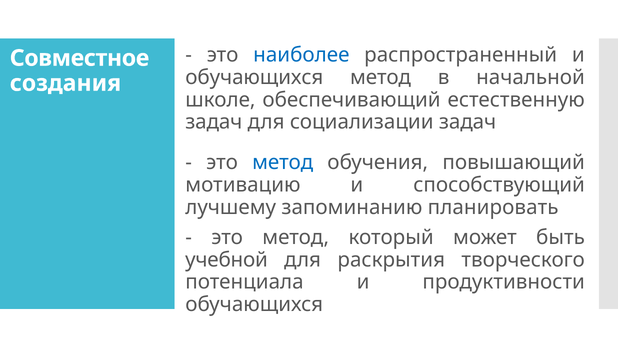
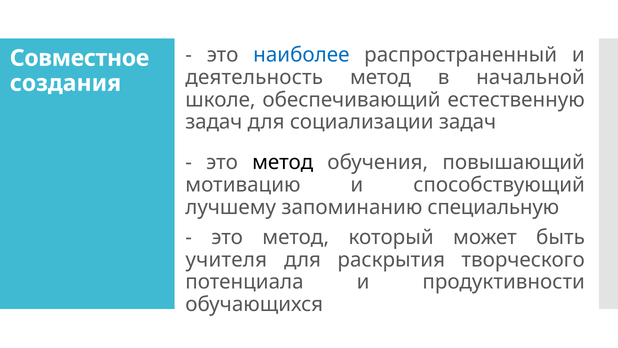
обучающихся: обучающихся -> деятельность (254, 77)
метод colour: blue -> black (283, 162)
планировать: планировать -> специальную (493, 207)
учебной: учебной -> учителя (226, 259)
